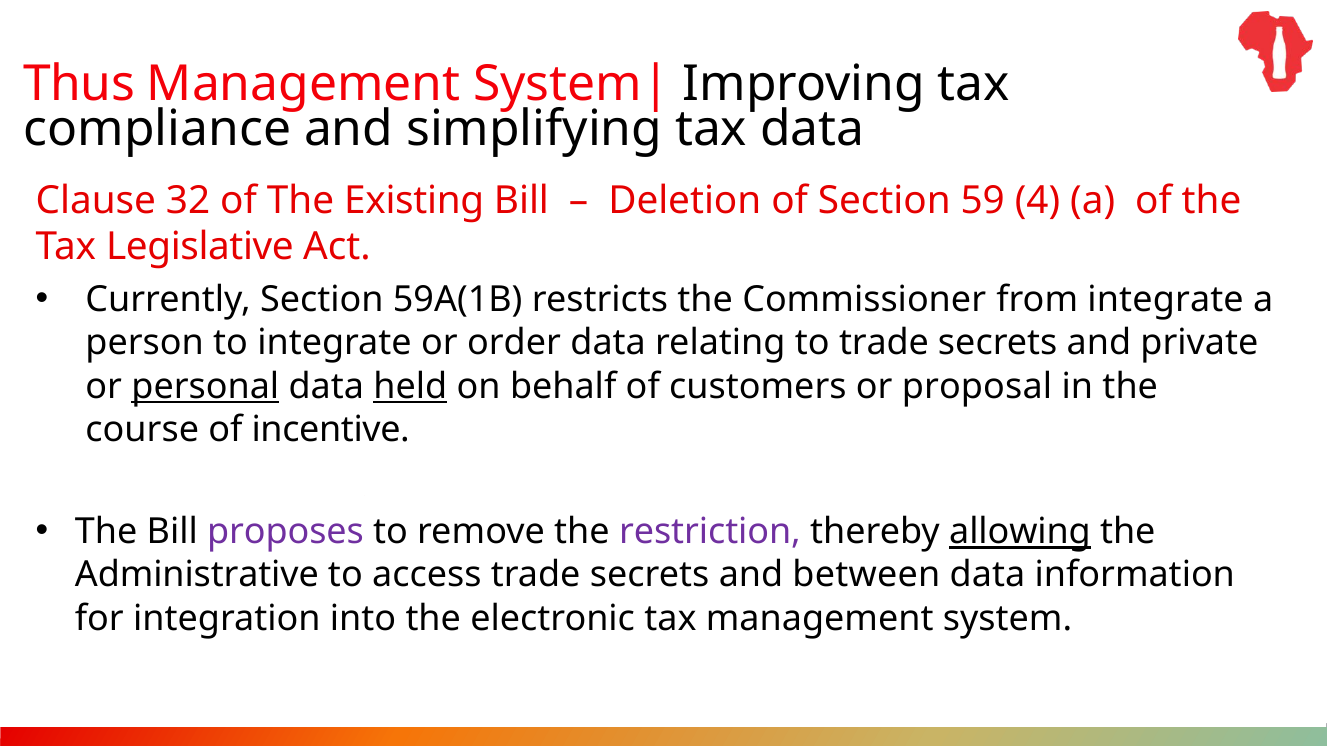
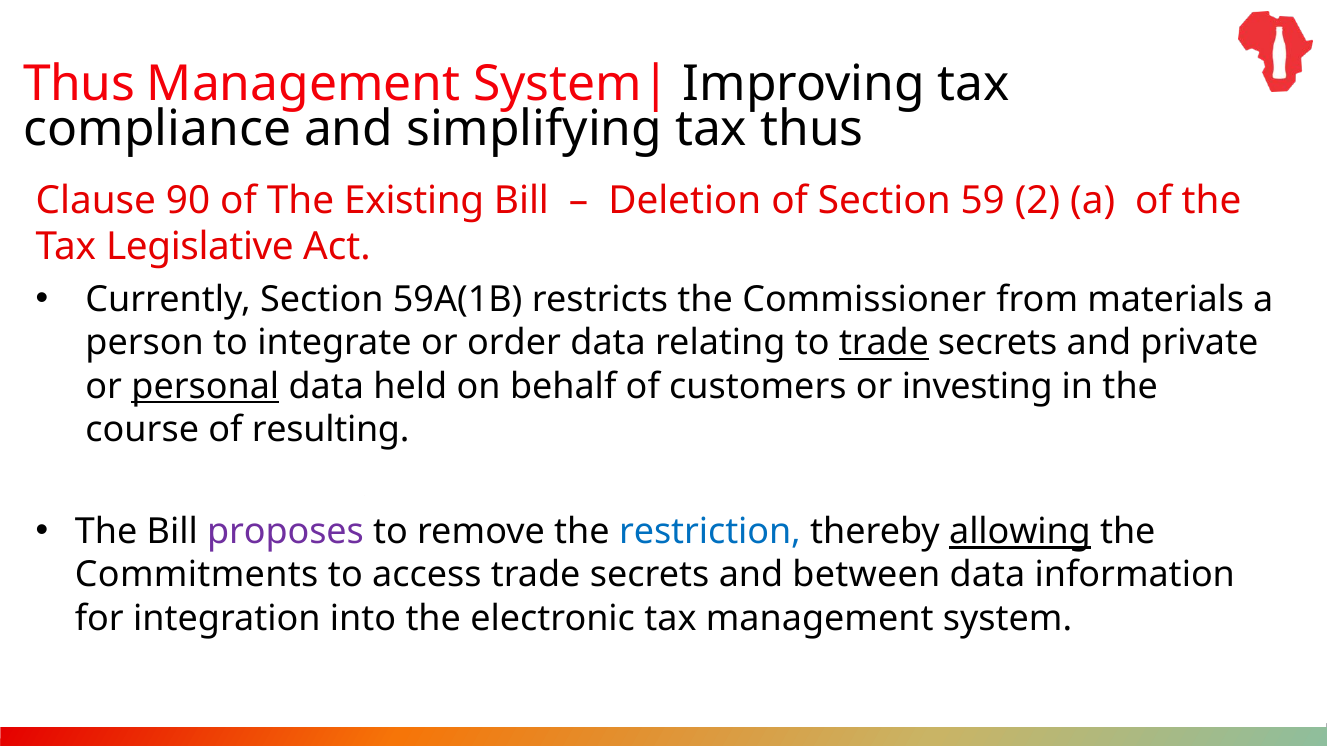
tax data: data -> thus (812, 129)
32: 32 -> 90 (188, 201)
4: 4 -> 2 (1038, 201)
from integrate: integrate -> materials (1166, 300)
trade underline: none -> present (884, 343)
held underline: present -> none (410, 386)
proposal: proposal -> investing (977, 386)
incentive: incentive -> resulting (331, 430)
restriction colour: purple -> blue (710, 532)
Administrative: Administrative -> Commitments (197, 575)
